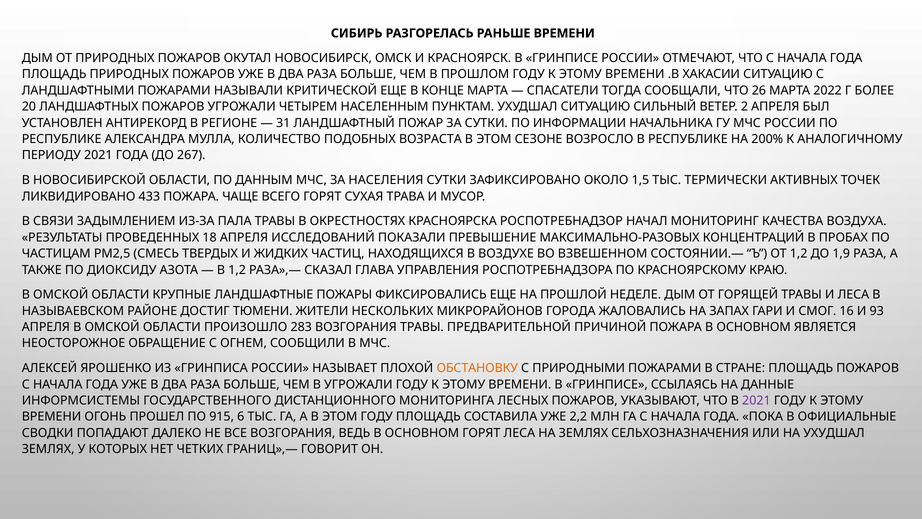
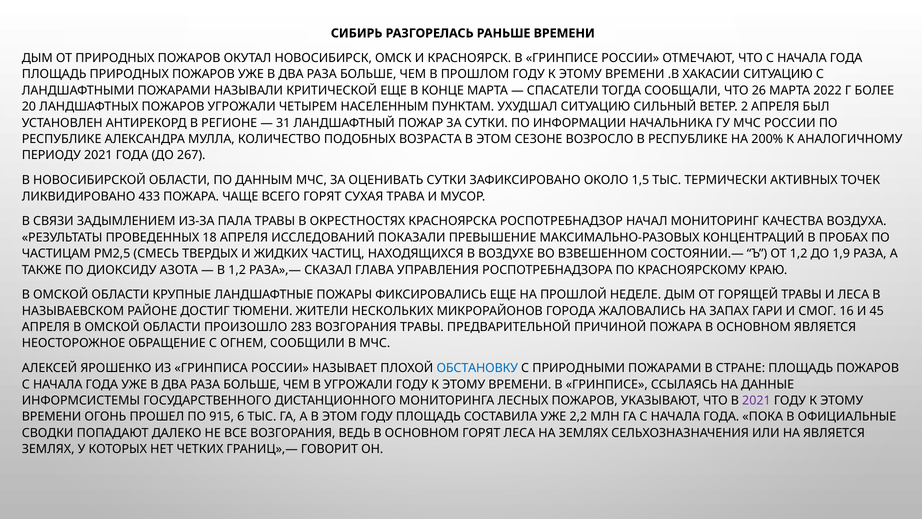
НАСЕЛЕНИЯ: НАСЕЛЕНИЯ -> ОЦЕНИВАТЬ (386, 180)
93: 93 -> 45 (877, 311)
ОБСТАНОВКУ colour: orange -> blue (477, 368)
НА УХУДШАЛ: УХУДШАЛ -> ЯВЛЯЕТСЯ (834, 433)
